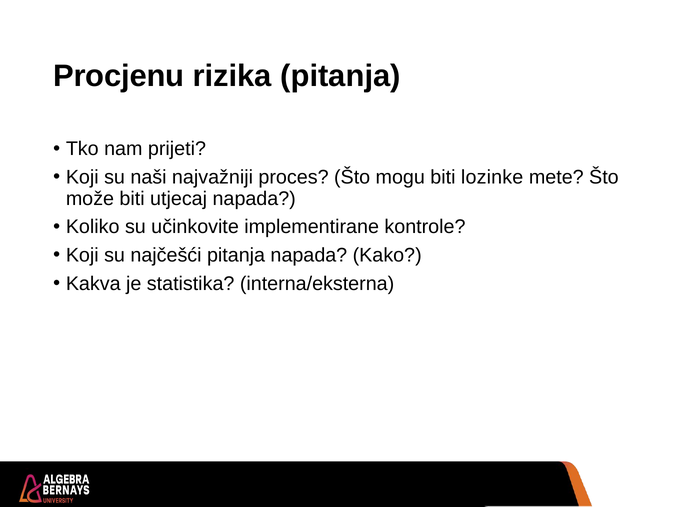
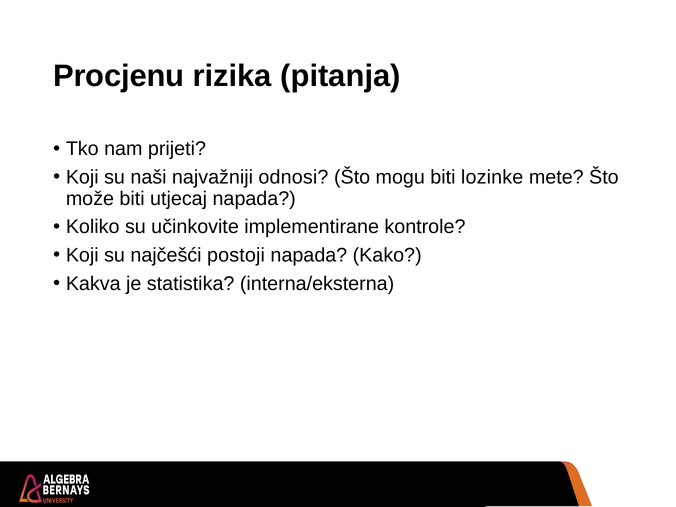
proces: proces -> odnosi (293, 177)
najčešći pitanja: pitanja -> postoji (236, 255)
